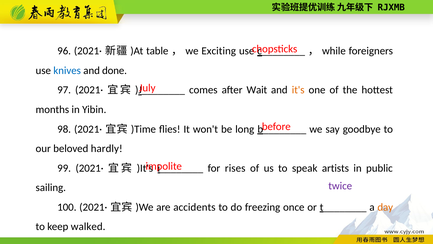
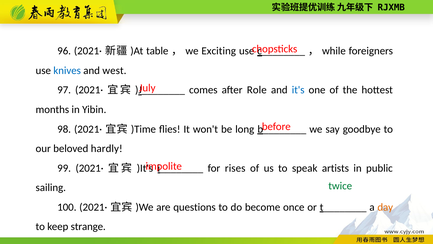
done: done -> west (114, 70)
Wait: Wait -> Role (257, 90)
it's colour: orange -> blue (298, 90)
twice colour: purple -> green (340, 185)
accidents: accidents -> questions (195, 207)
freezing: freezing -> become (263, 207)
walked: walked -> strange (88, 226)
